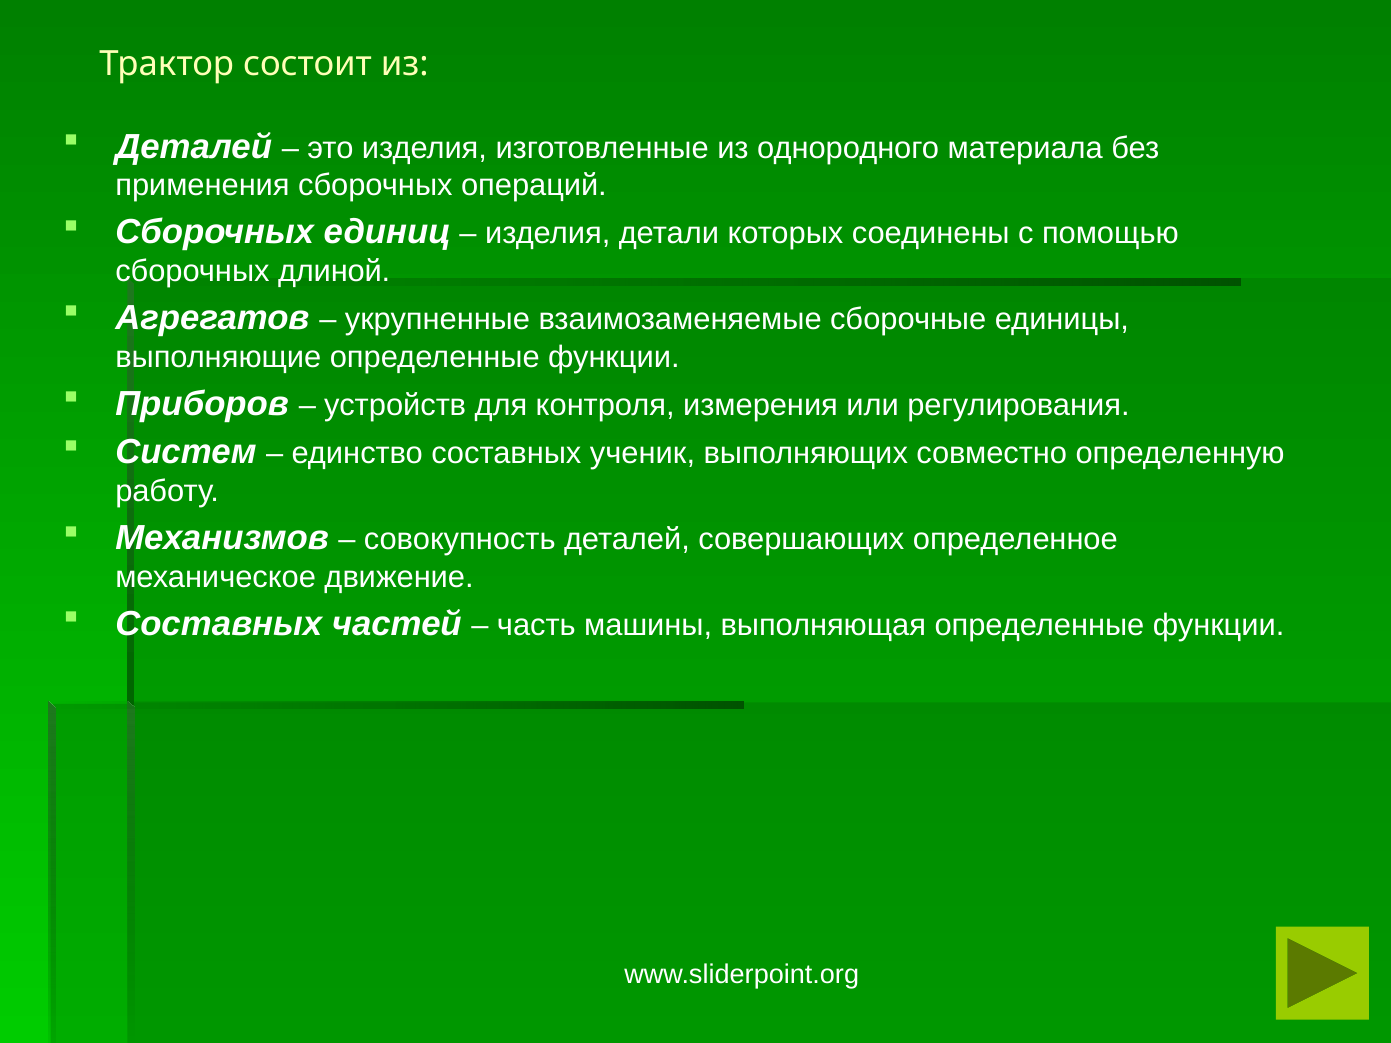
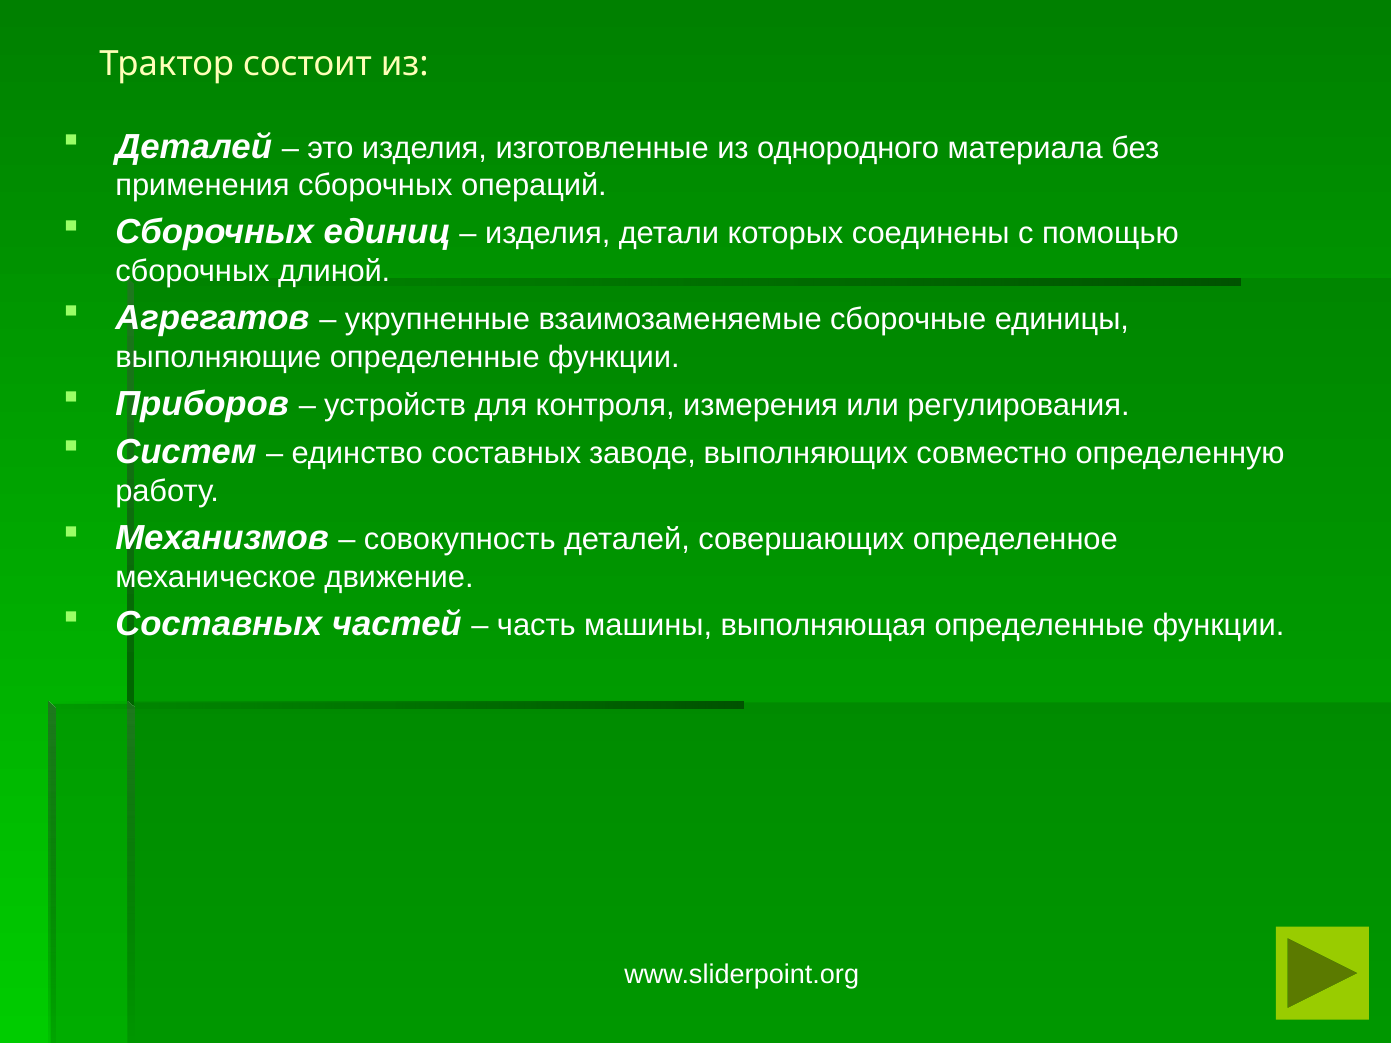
ученик: ученик -> заводе (643, 454)
